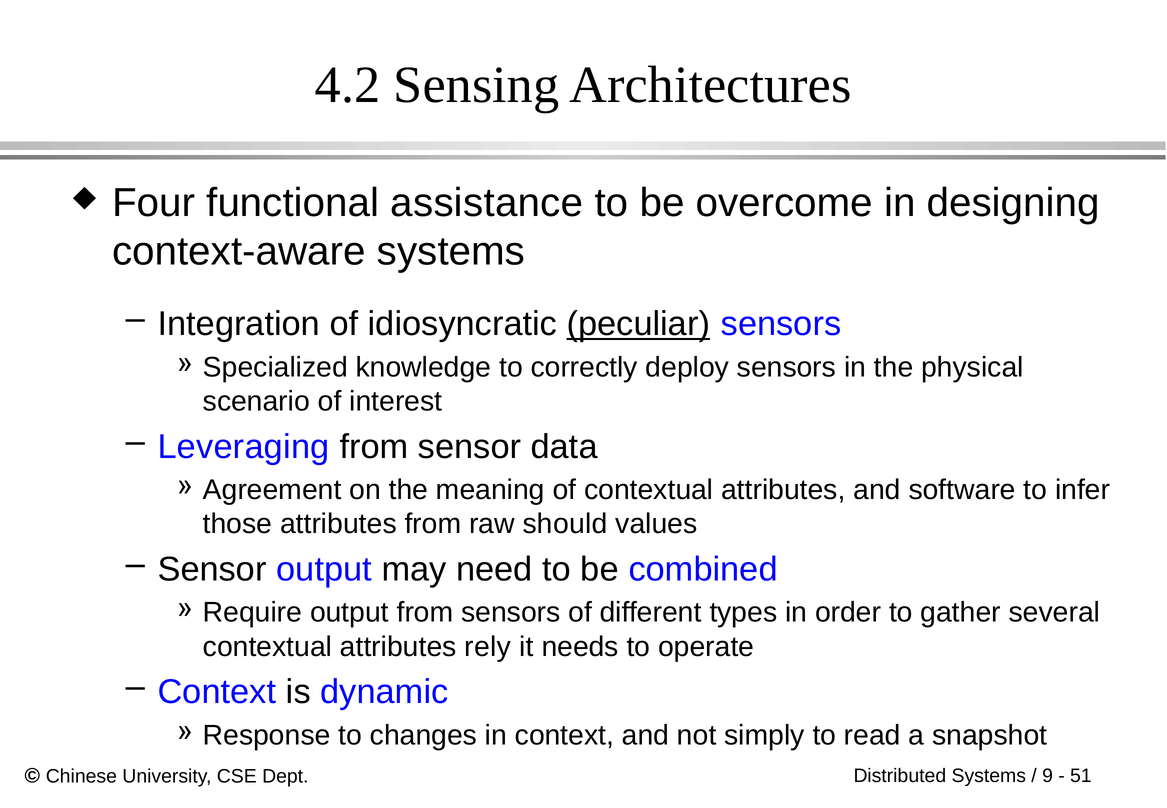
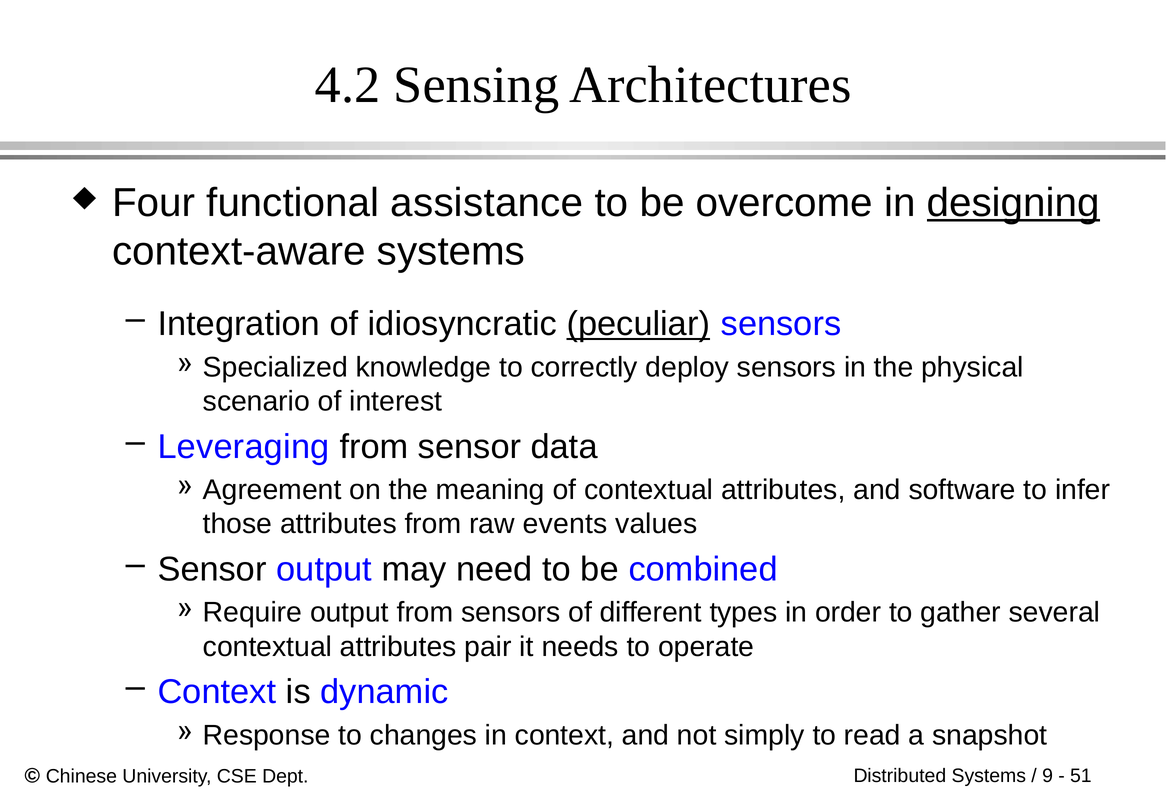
designing underline: none -> present (1013, 203)
should: should -> events (565, 524)
rely: rely -> pair (488, 647)
